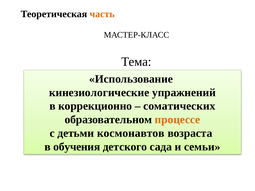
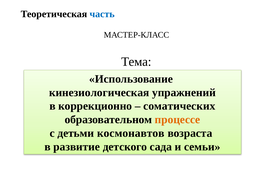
часть colour: orange -> blue (102, 14)
кинезиологические: кинезиологические -> кинезиологическая (99, 93)
обучения: обучения -> развитие (77, 147)
